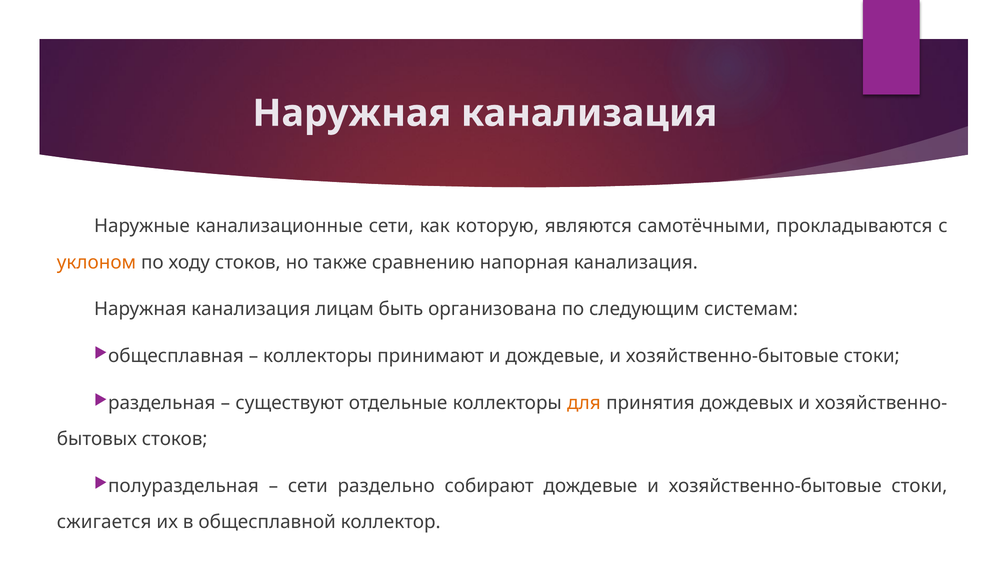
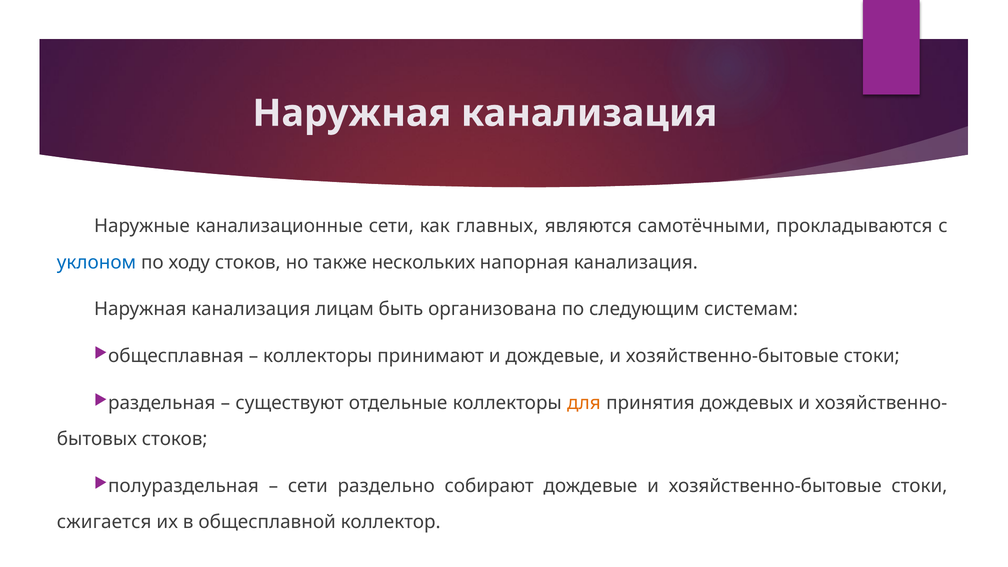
которую: которую -> главных (497, 226)
уклоном colour: orange -> blue (96, 262)
сравнению: сравнению -> нескольких (423, 262)
